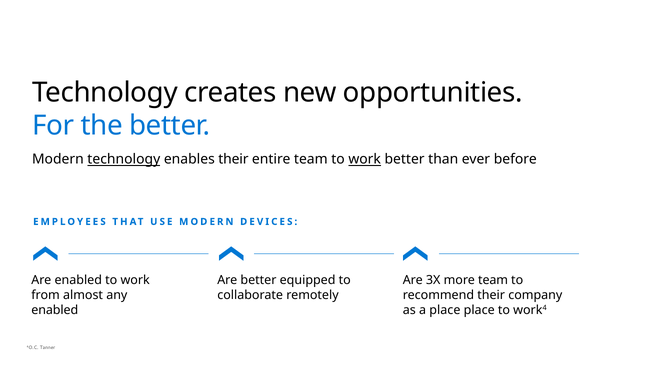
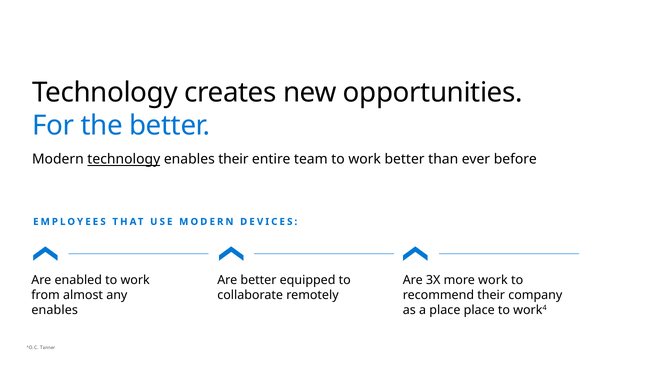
work underline: present -> none (365, 159)
more team: team -> work (493, 280)
enabled: enabled -> enables (55, 310)
